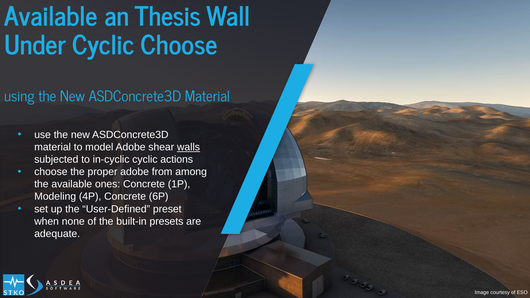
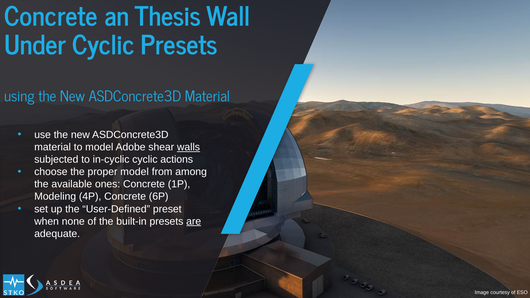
Available: Available -> Concrete (51, 17)
Cyclic Choose: Choose -> Presets (179, 46)
proper adobe: adobe -> model (135, 172)
are underline: none -> present (194, 221)
